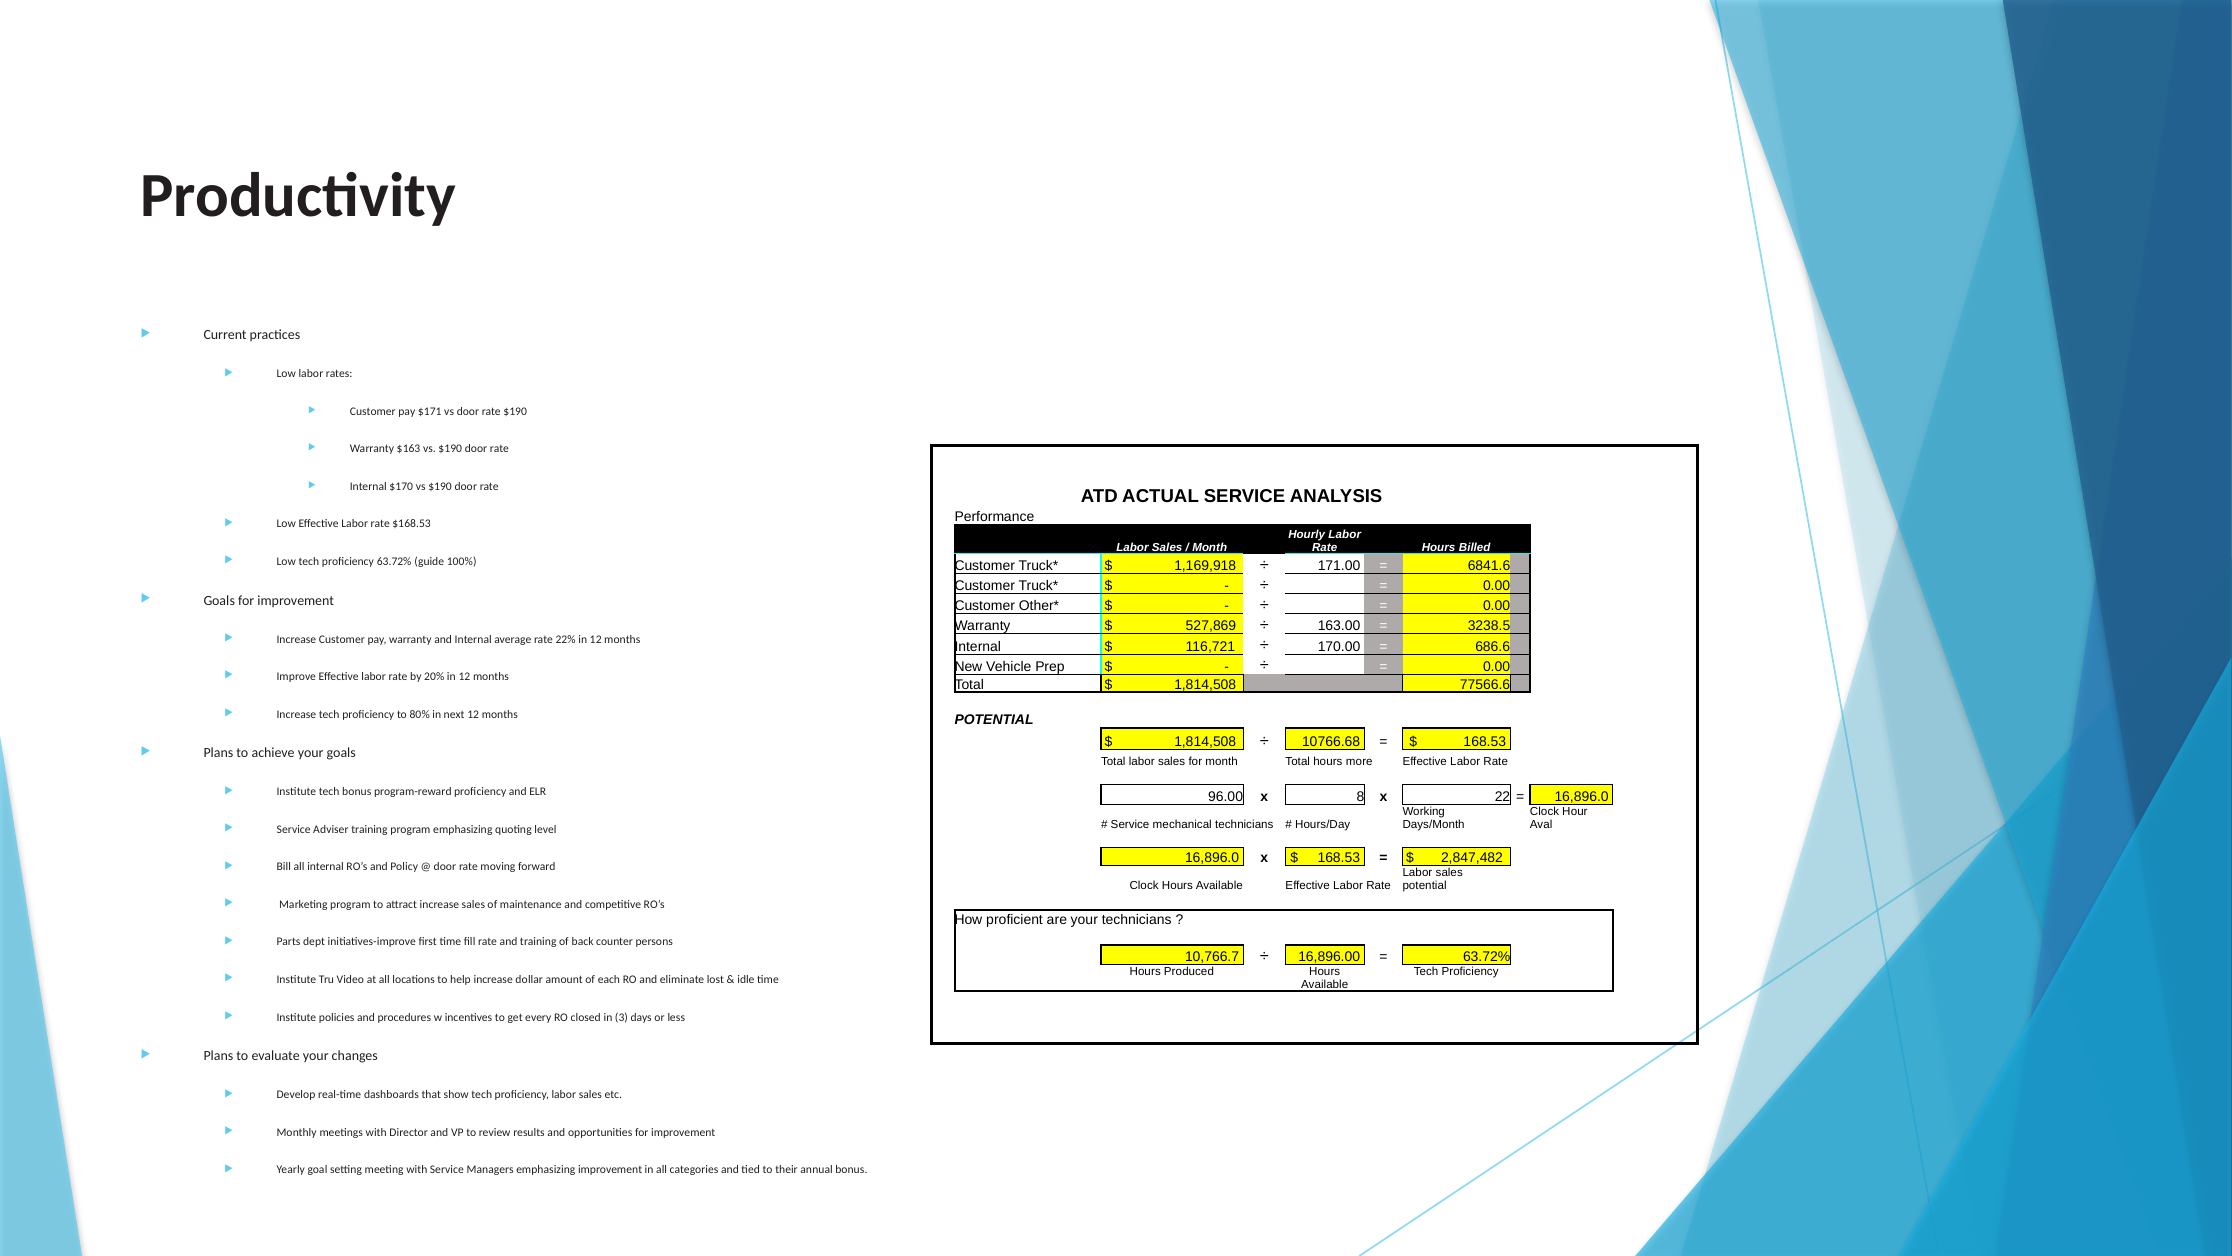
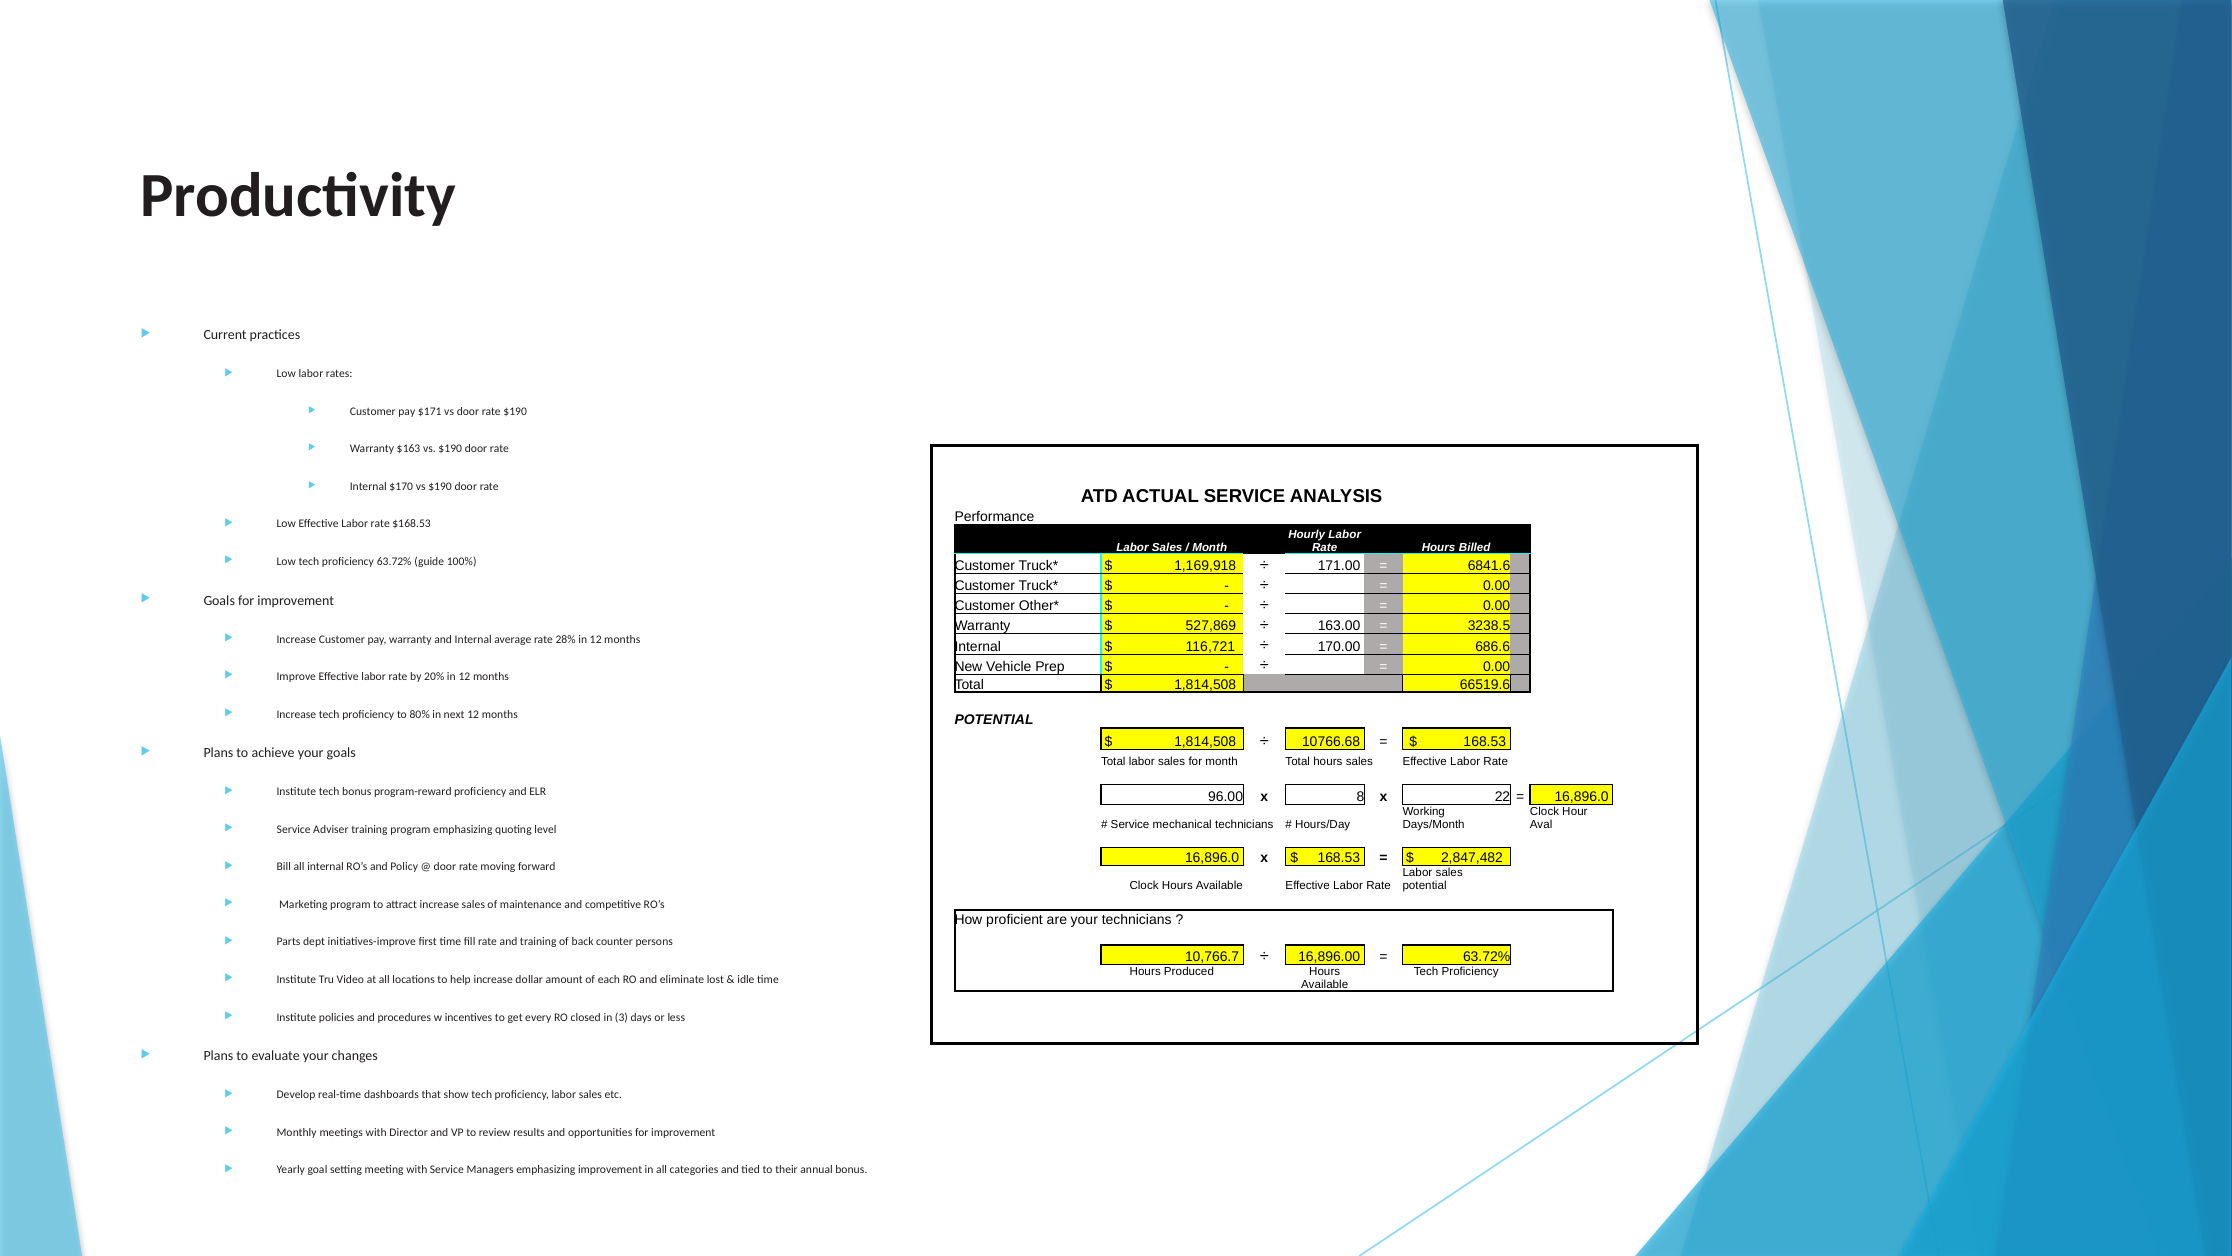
22%: 22% -> 28% (566, 639)
77566.6: 77566.6 -> 66519.6 (1485, 684)
hours more: more -> sales (1359, 761)
